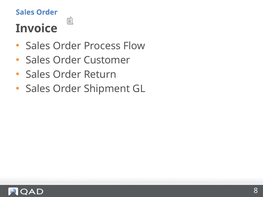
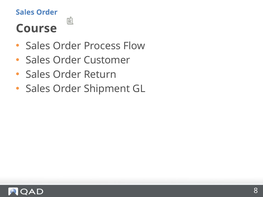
Invoice: Invoice -> Course (36, 28)
